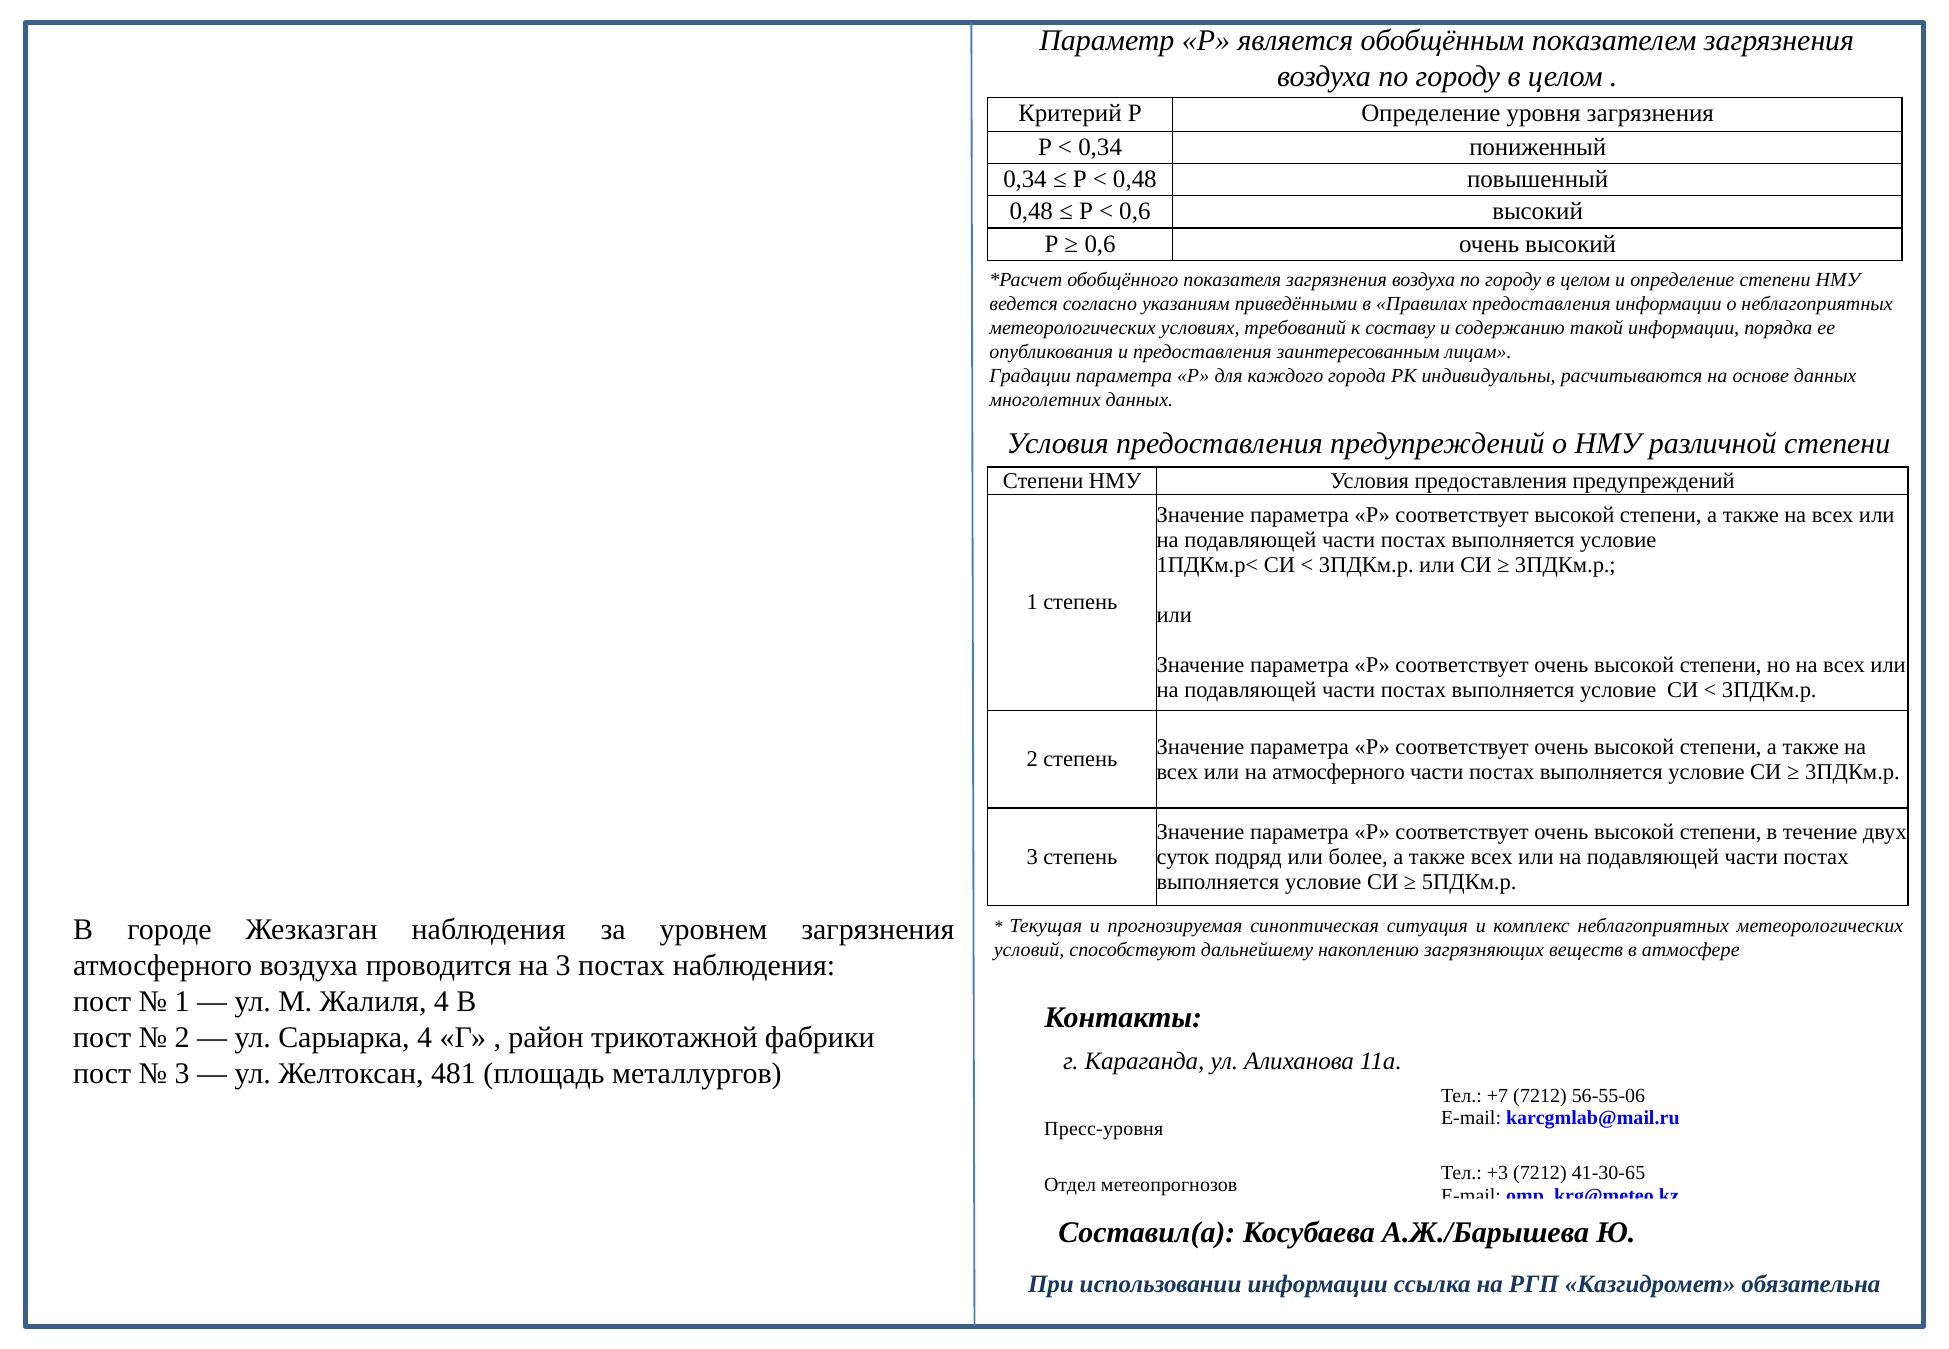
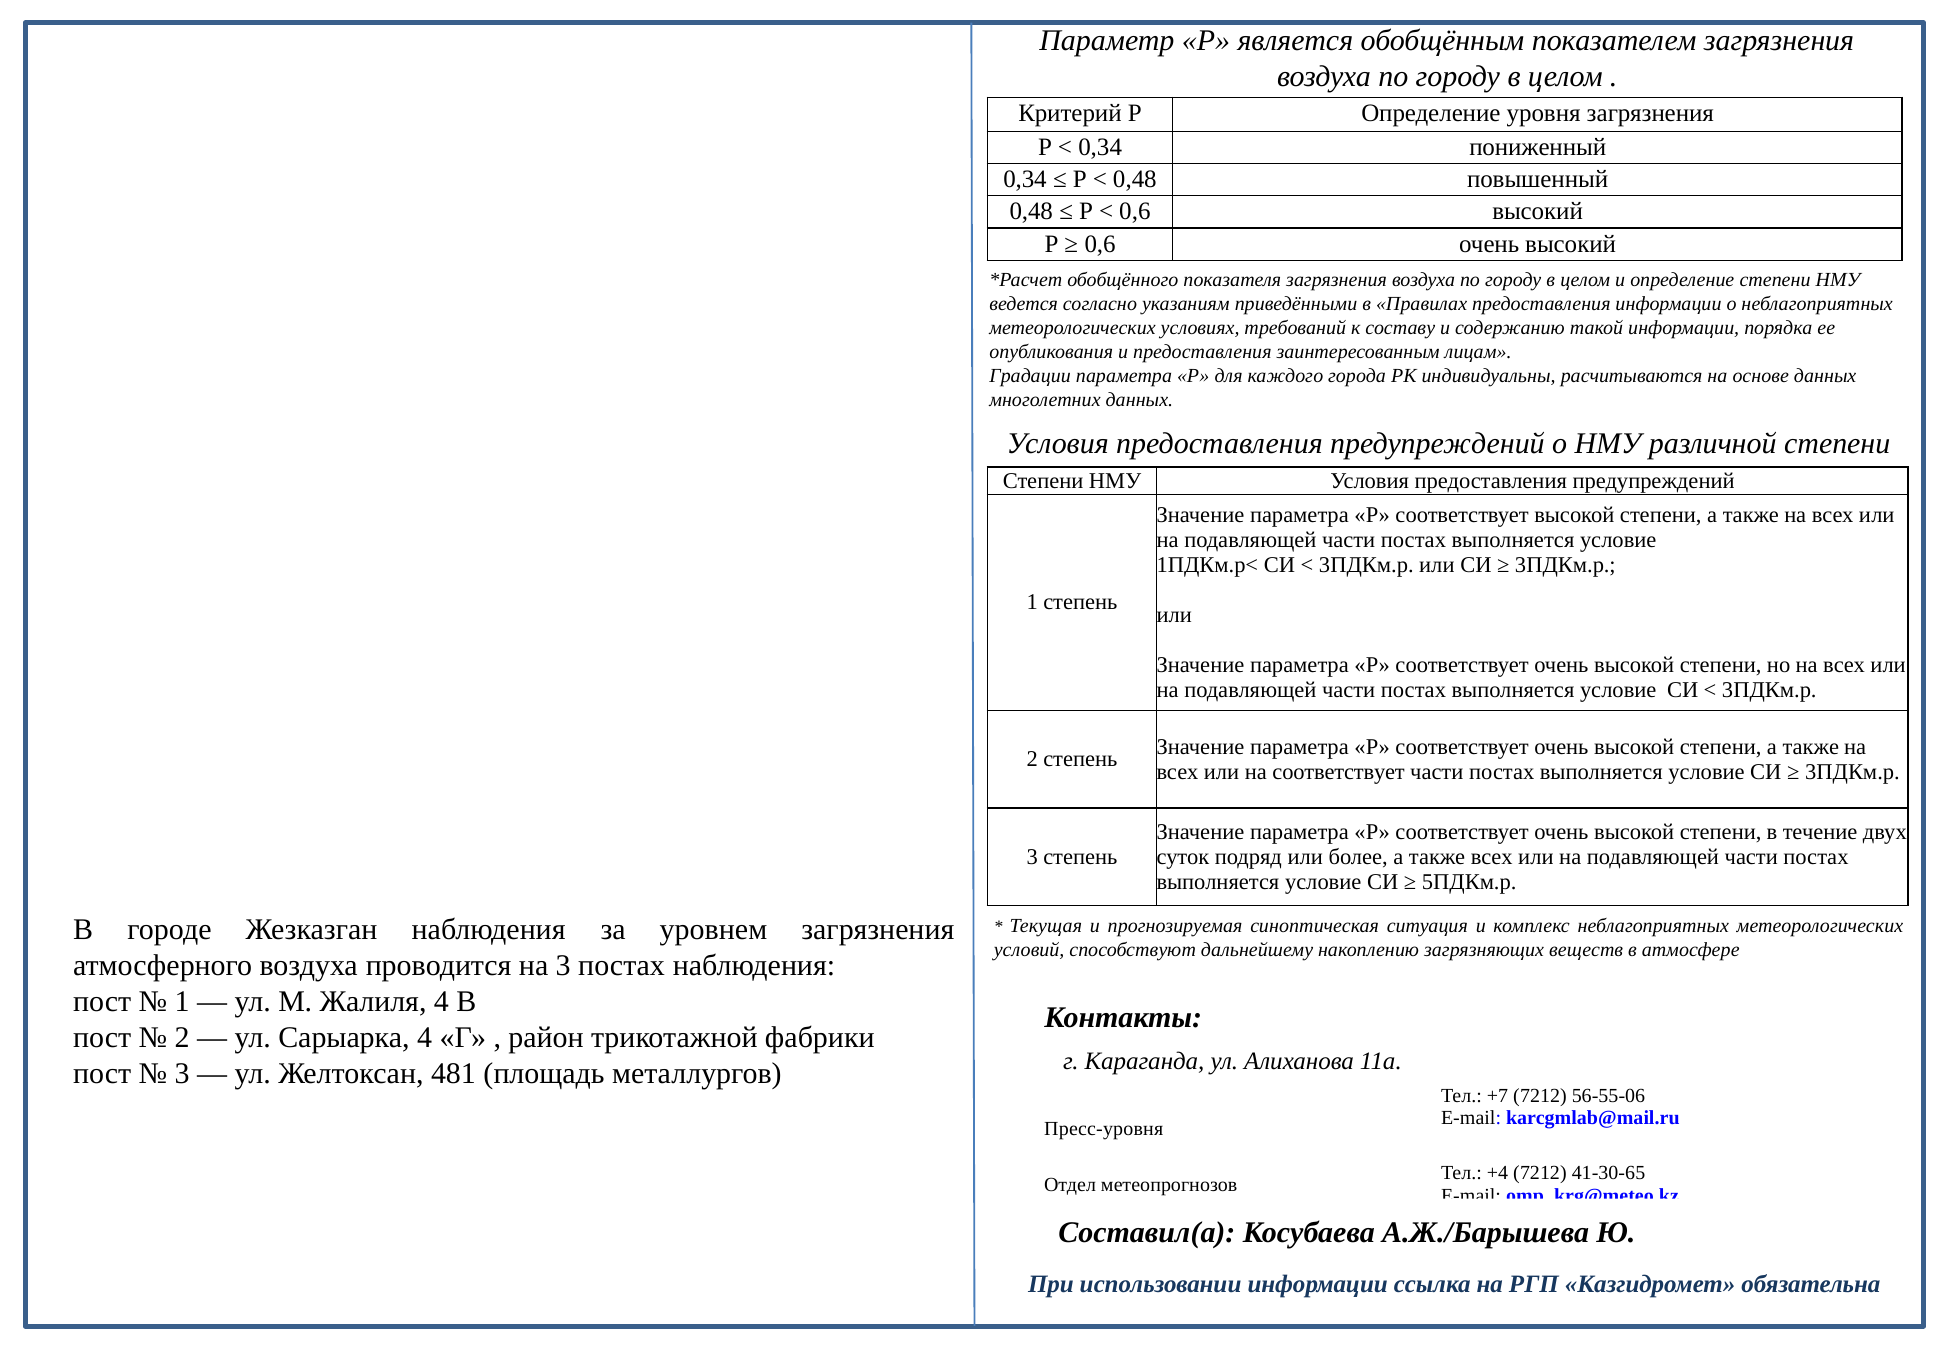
на атмосферного: атмосферного -> соответствует (1339, 772)
+3: +3 -> +4 (1498, 1174)
